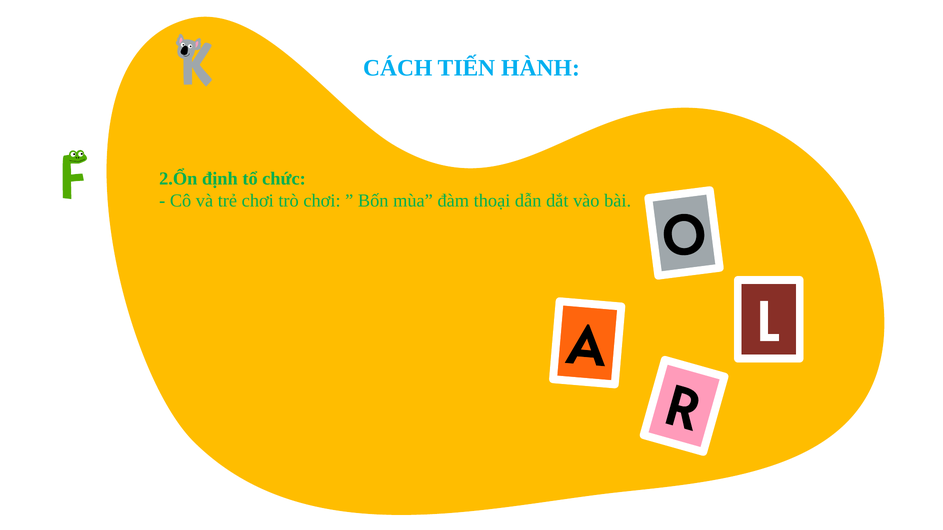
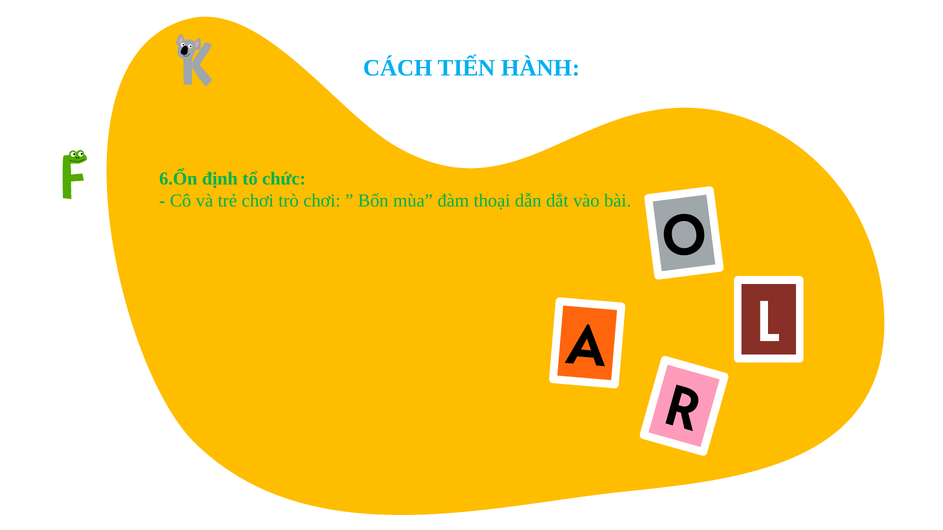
2.Ổn: 2.Ổn -> 6.Ổn (178, 179)
